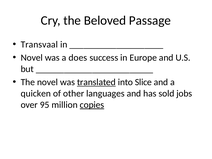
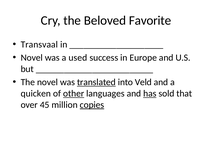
Passage: Passage -> Favorite (150, 21)
does: does -> used (78, 58)
Slice: Slice -> Veld (143, 82)
other underline: none -> present (74, 93)
has underline: none -> present (150, 93)
jobs: jobs -> that (184, 93)
95: 95 -> 45 (45, 105)
